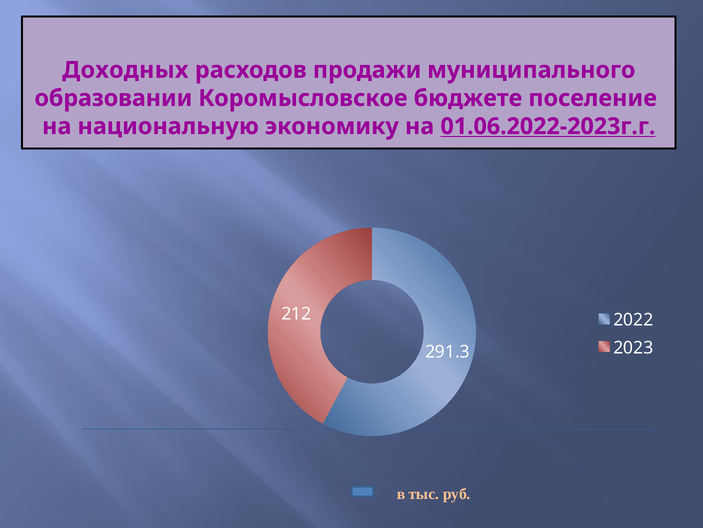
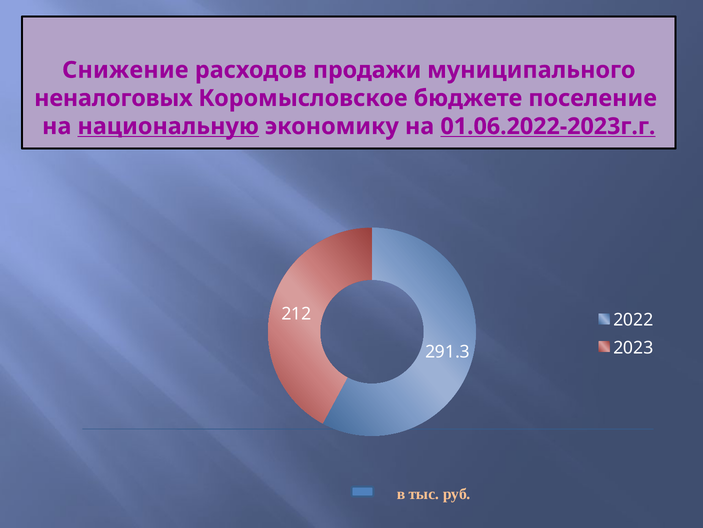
Доходных: Доходных -> Снижение (125, 70)
образовании: образовании -> неналоговых (113, 98)
национальную underline: none -> present (168, 126)
